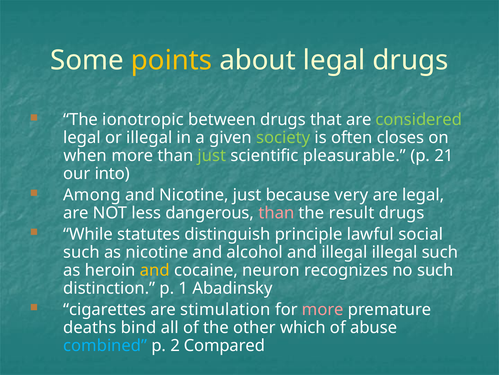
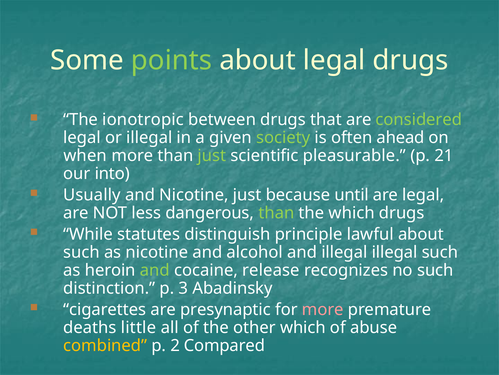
points colour: yellow -> light green (172, 60)
closes: closes -> ahead (401, 137)
Among: Among -> Usually (92, 195)
very: very -> until (352, 195)
than colour: pink -> light green (276, 213)
the result: result -> which (352, 213)
lawful social: social -> about (421, 234)
and colour: yellow -> light green (155, 270)
neuron: neuron -> release (271, 270)
1: 1 -> 3 (183, 288)
stimulation: stimulation -> presynaptic (225, 309)
bind: bind -> little (139, 327)
combined colour: light blue -> yellow (105, 345)
